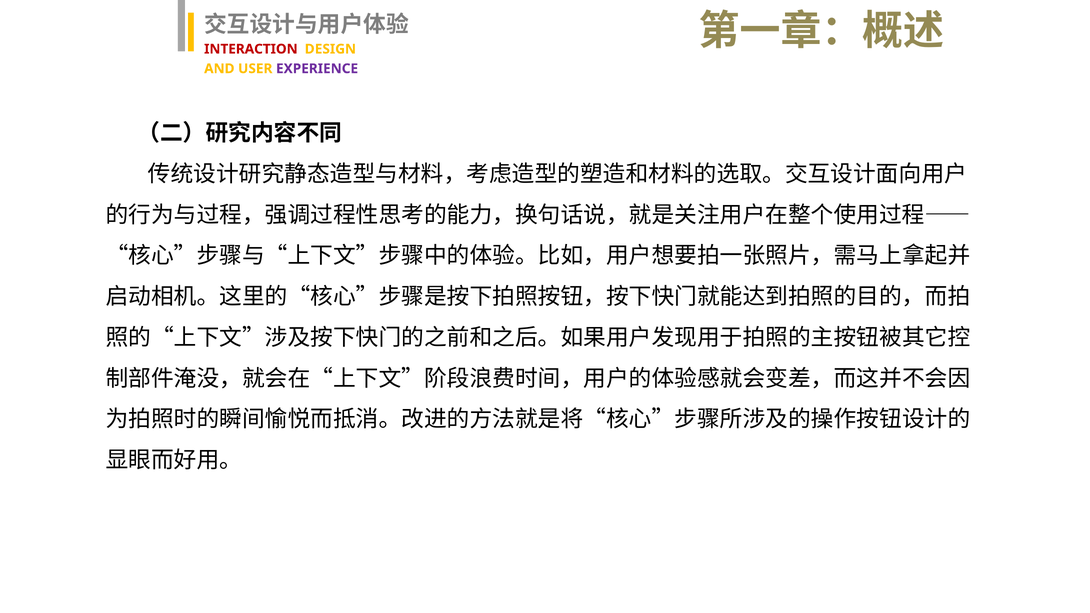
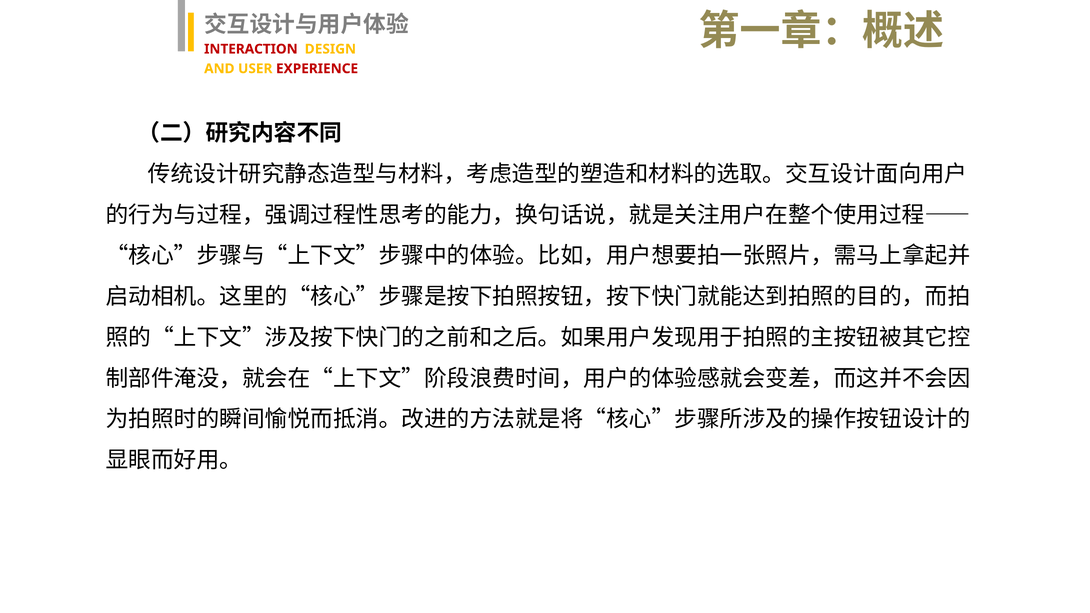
EXPERIENCE colour: purple -> red (317, 69)
